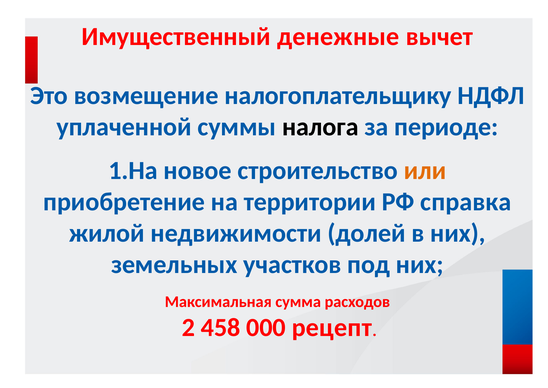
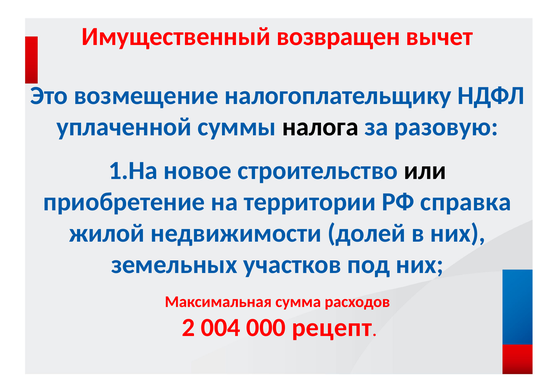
денежные: денежные -> возвращен (338, 36)
периоде: периоде -> разовую (446, 127)
или colour: orange -> black (425, 170)
458: 458 -> 004 (221, 327)
